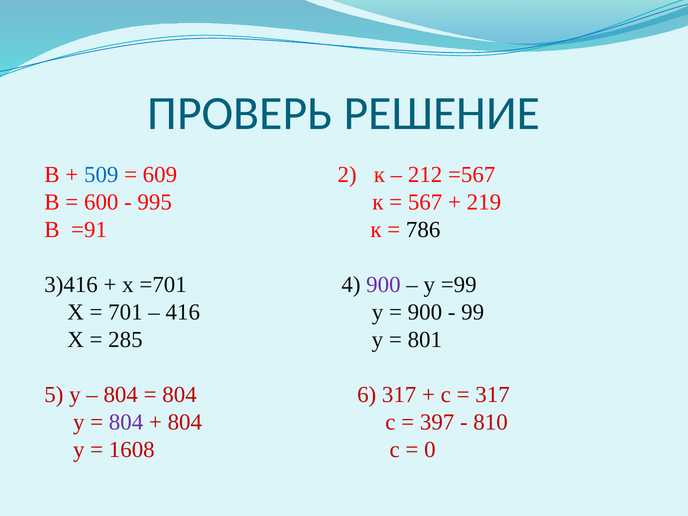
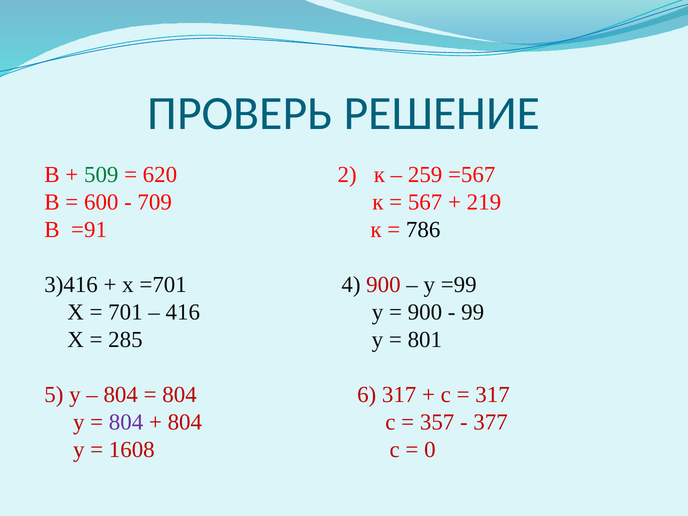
509 colour: blue -> green (101, 175)
609: 609 -> 620 (160, 175)
212: 212 -> 259 (425, 175)
995: 995 -> 709 (155, 202)
900 colour: purple -> red (383, 285)
397: 397 -> 357 (437, 422)
810: 810 -> 377 (491, 422)
